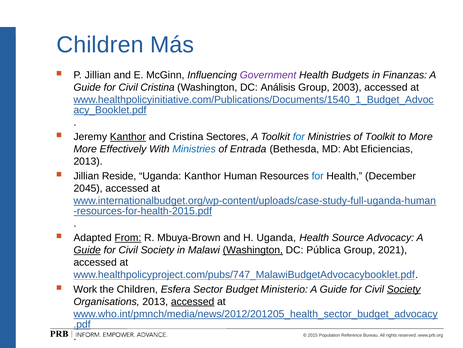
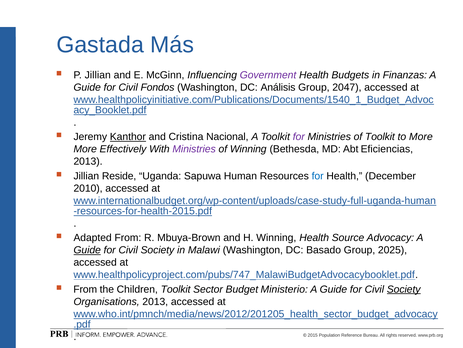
Children: Children -> Gastada (100, 45)
Civil Cristina: Cristina -> Fondos (158, 87)
2003: 2003 -> 2047 (347, 87)
Sectores: Sectores -> Nacional (227, 136)
for colour: blue -> purple (299, 136)
Ministries colour: blue -> purple (194, 149)
of Entrada: Entrada -> Winning (248, 149)
Uganda Kanthor: Kanthor -> Sapuwa (203, 176)
2045: 2045 -> 2010 (88, 188)
From underline: present -> none (128, 237)
H Uganda: Uganda -> Winning (276, 237)
Washington underline: present -> none (253, 250)
Pública: Pública -> Basado (324, 250)
2021: 2021 -> 2025 (393, 250)
Work: Work -> From (85, 289)
Children Esfera: Esfera -> Toolkit (176, 289)
accessed underline: present -> none (193, 301)
